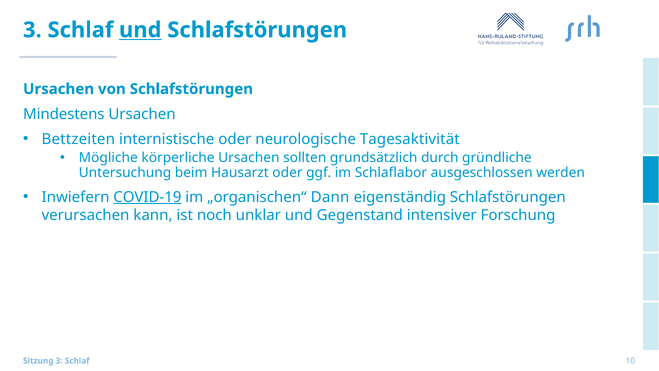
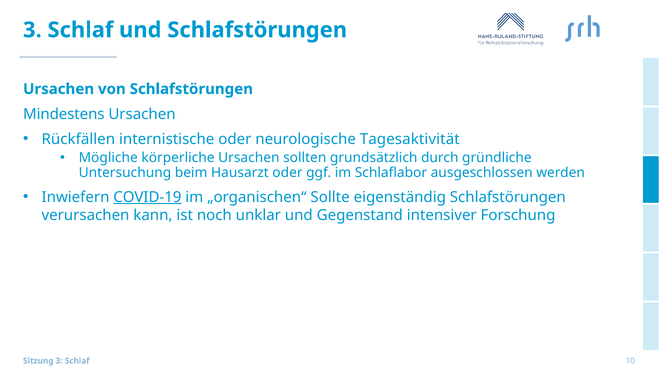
und underline: present -> none (140, 30)
Bettzeiten: Bettzeiten -> Rückfällen (78, 139)
Dann: Dann -> Sollte (330, 197)
